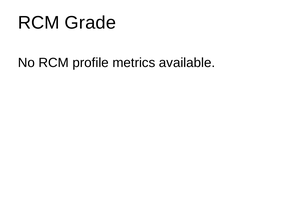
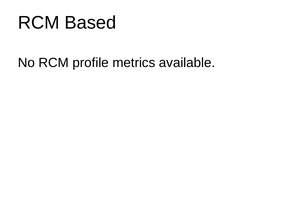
Grade: Grade -> Based (90, 23)
